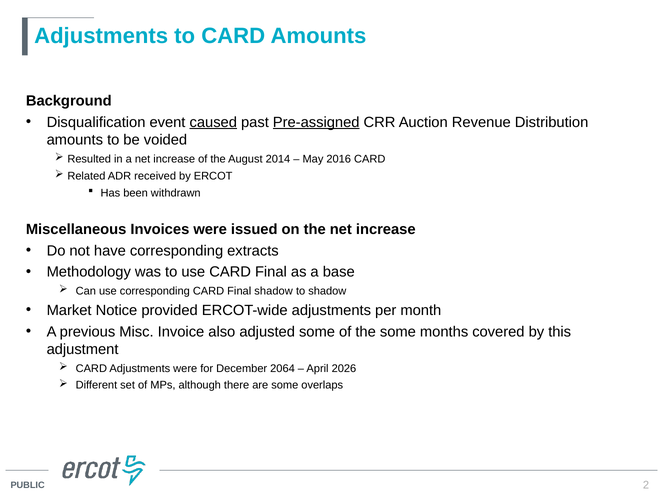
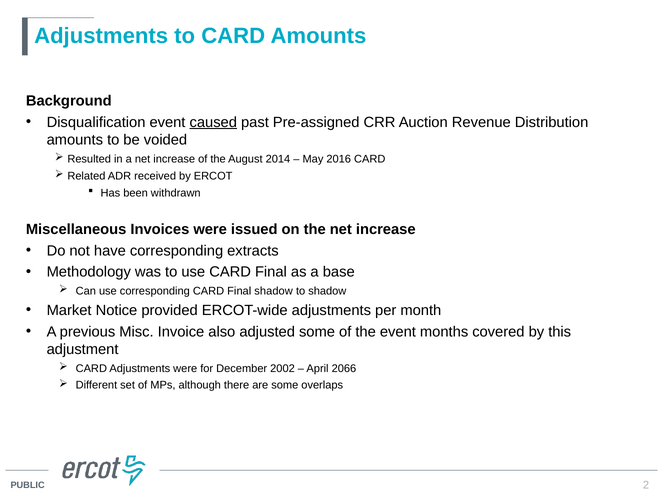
Pre-assigned underline: present -> none (316, 122)
the some: some -> event (398, 332)
2064: 2064 -> 2002 (283, 368)
2026: 2026 -> 2066 (344, 368)
